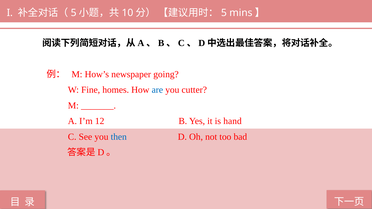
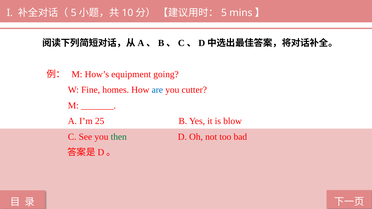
newspaper: newspaper -> equipment (131, 74)
12: 12 -> 25 (100, 121)
hand: hand -> blow (233, 121)
then colour: blue -> green (119, 137)
